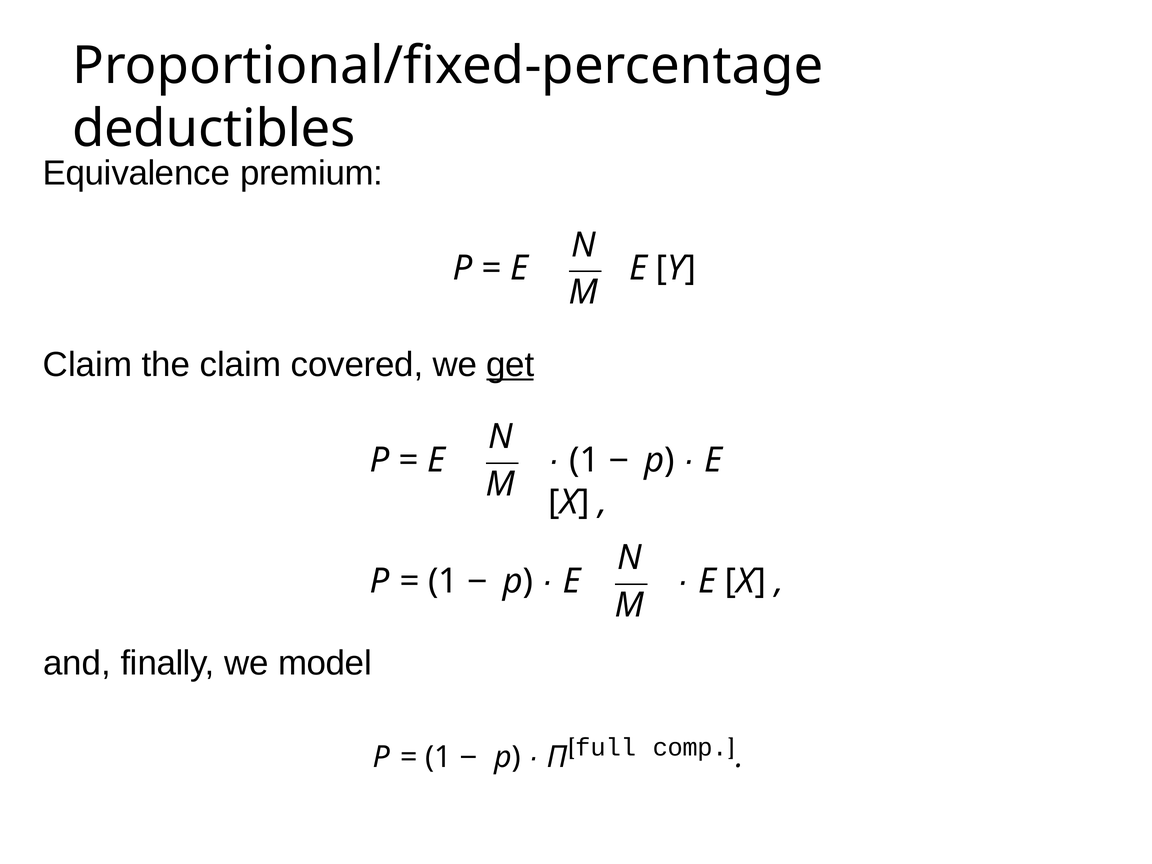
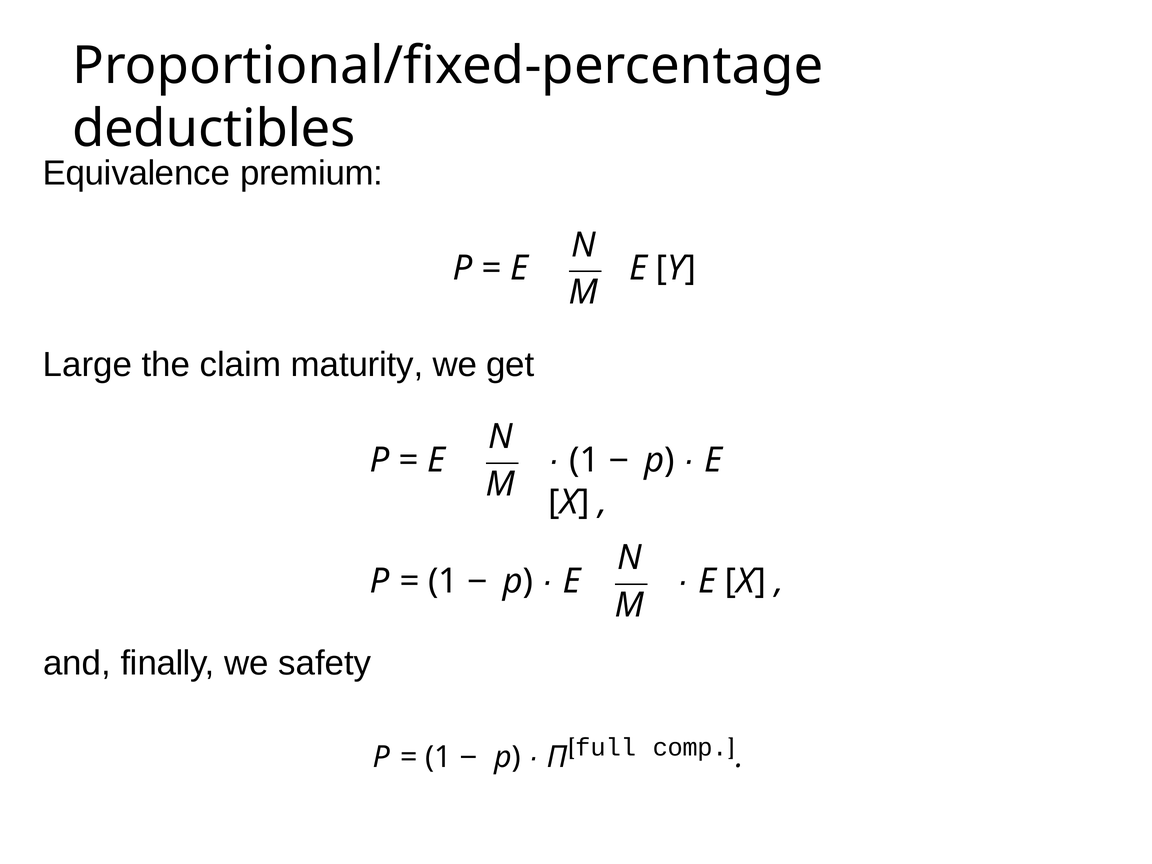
Claim: Claim -> Large (88, 365)
covered: covered -> maturity (357, 365)
get underline: present -> none (510, 365)
model: model -> safety (325, 664)
